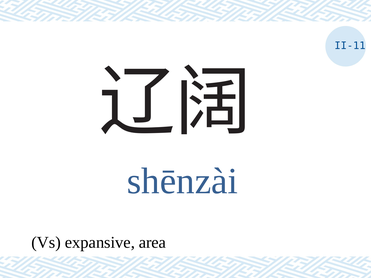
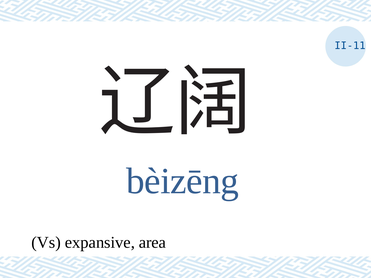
shēnzài: shēnzài -> bèizēng (183, 181)
